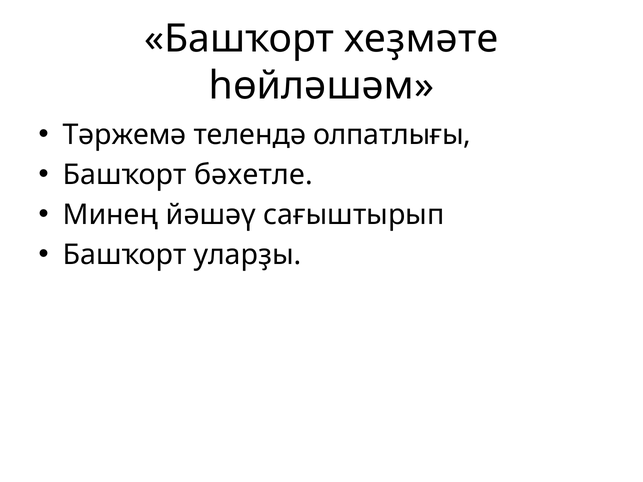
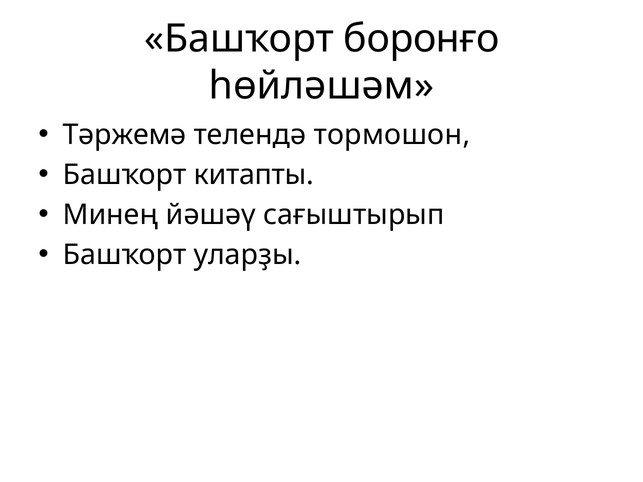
хеҙмәте: хеҙмәте -> боронғо (422, 39)
олпатлығы: олпатлығы -> тормошон (392, 135)
бәхетле: бәхетле -> китапты (254, 175)
